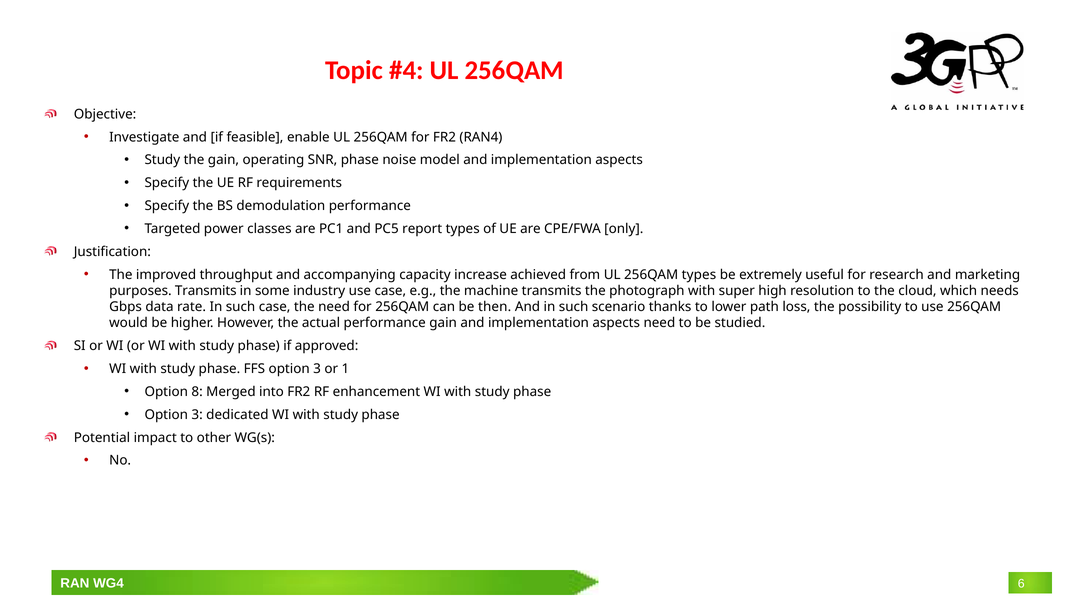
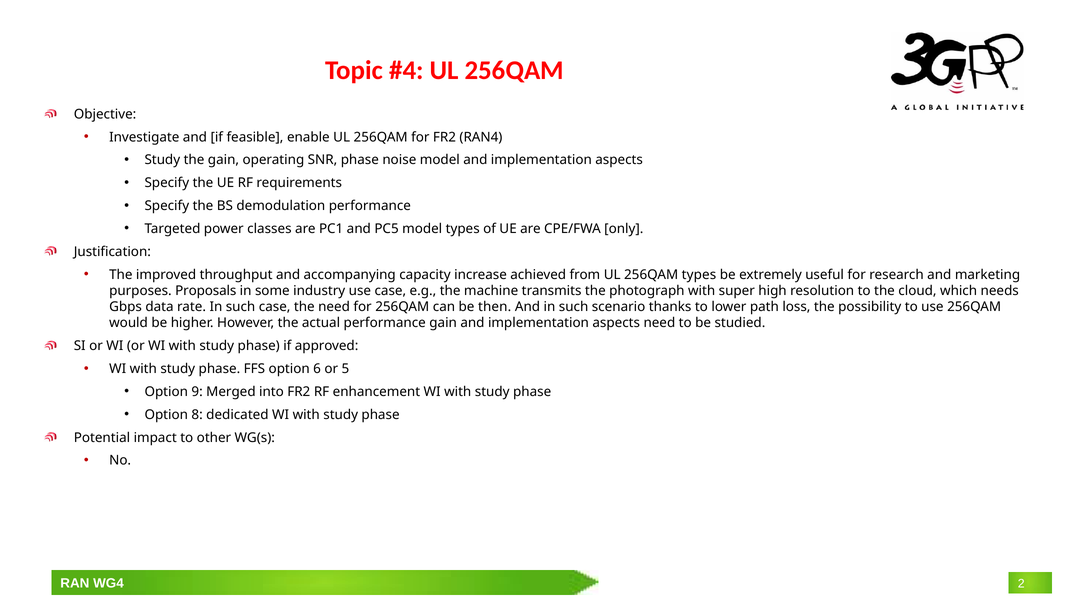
PC5 report: report -> model (422, 229)
purposes Transmits: Transmits -> Proposals (206, 291)
FFS option 3: 3 -> 6 (317, 369)
1: 1 -> 5 (345, 369)
8: 8 -> 9 (197, 392)
3: 3 -> 8 (197, 415)
6: 6 -> 2 (1021, 583)
